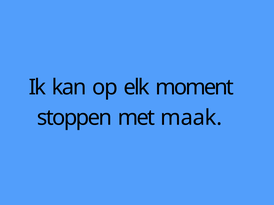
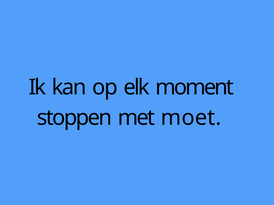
maak: maak -> moet (191, 118)
